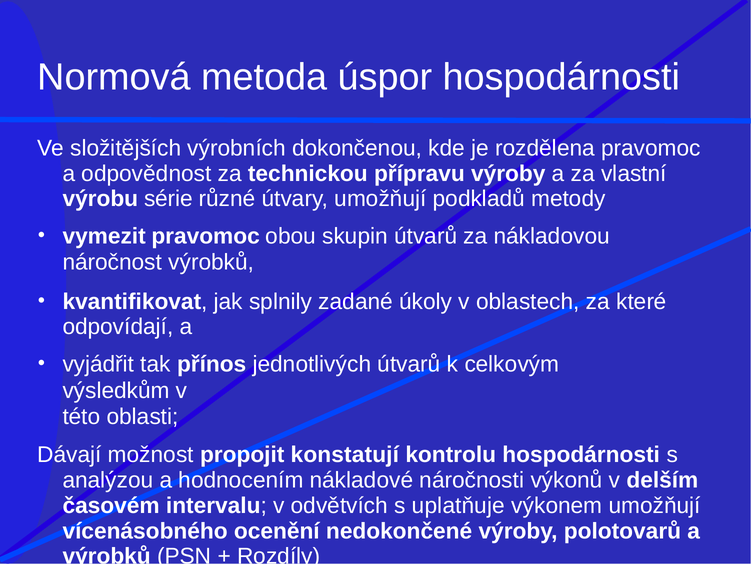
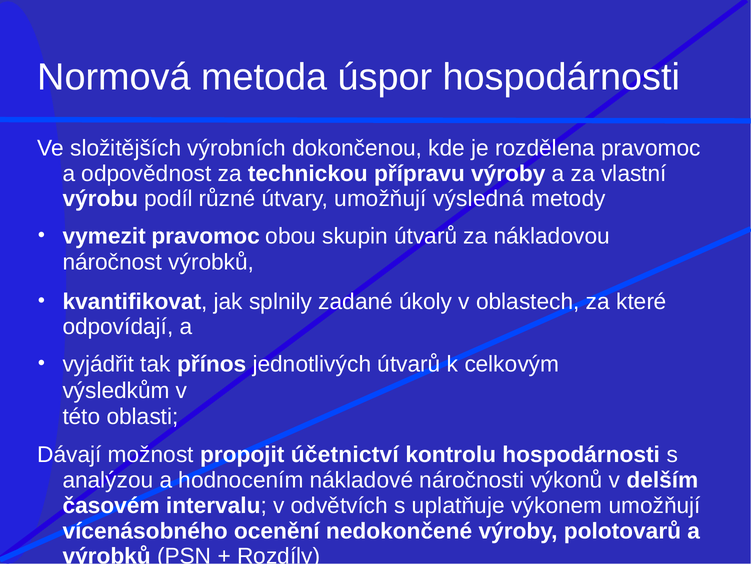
série: série -> podíl (168, 199)
podkladů: podkladů -> výsledná (479, 199)
konstatují: konstatují -> účetnictví (345, 454)
